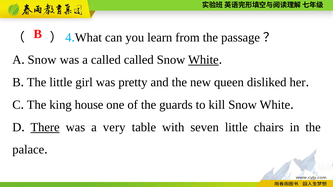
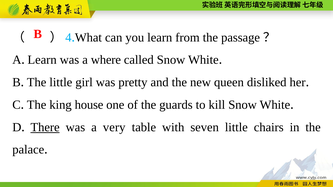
Snow: Snow -> Learn (42, 60)
a called: called -> where (106, 60)
White underline: present -> none (203, 60)
